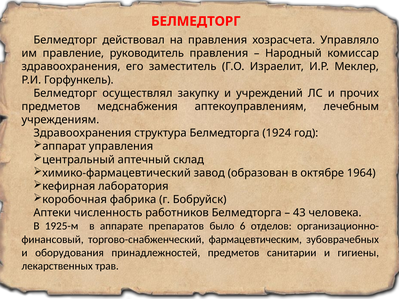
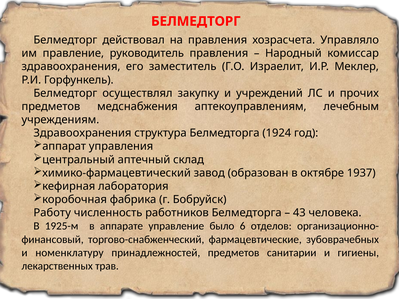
1964: 1964 -> 1937 (361, 173)
Аптеки: Аптеки -> Работу (52, 213)
препаратов: препаратов -> управление (176, 226)
фармацевтическим: фармацевтическим -> фармацевтические (255, 240)
оборудования: оборудования -> номенклатуру (69, 253)
